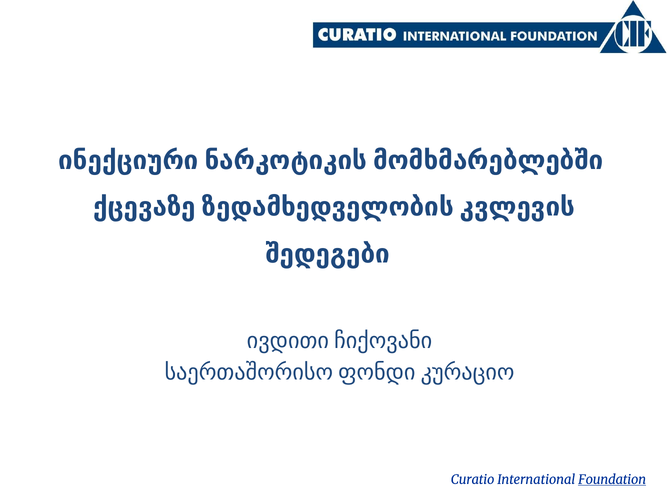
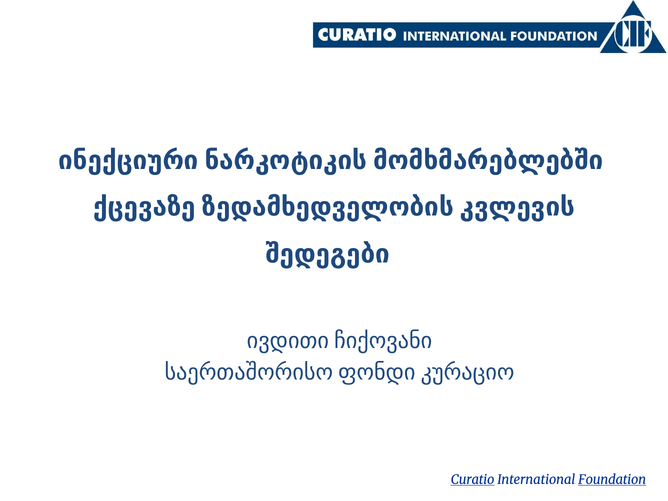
Curatio underline: none -> present (472, 480)
